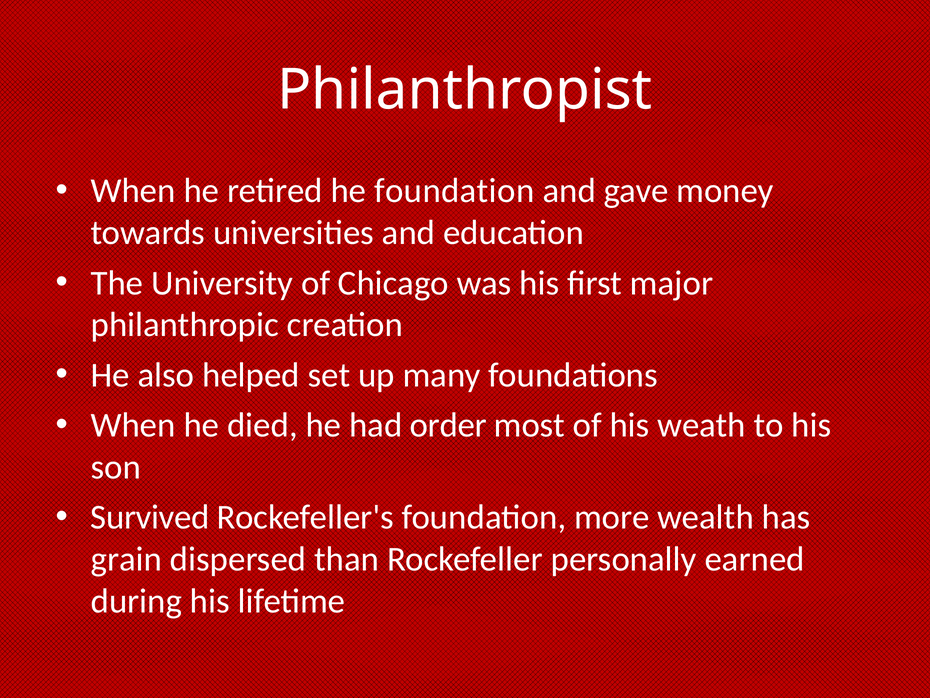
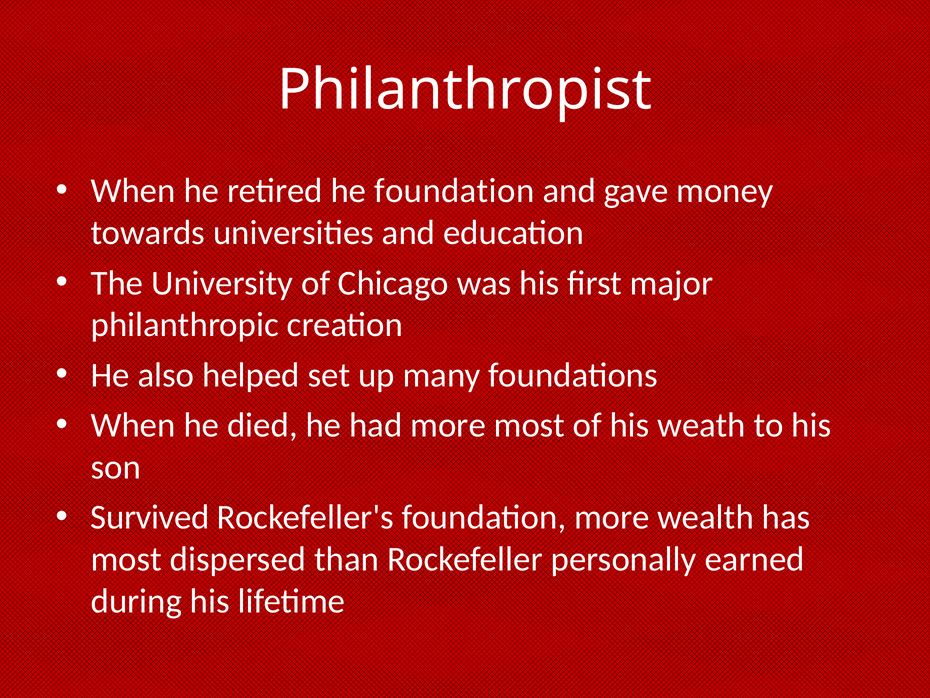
had order: order -> more (448, 425)
grain: grain -> most (126, 559)
